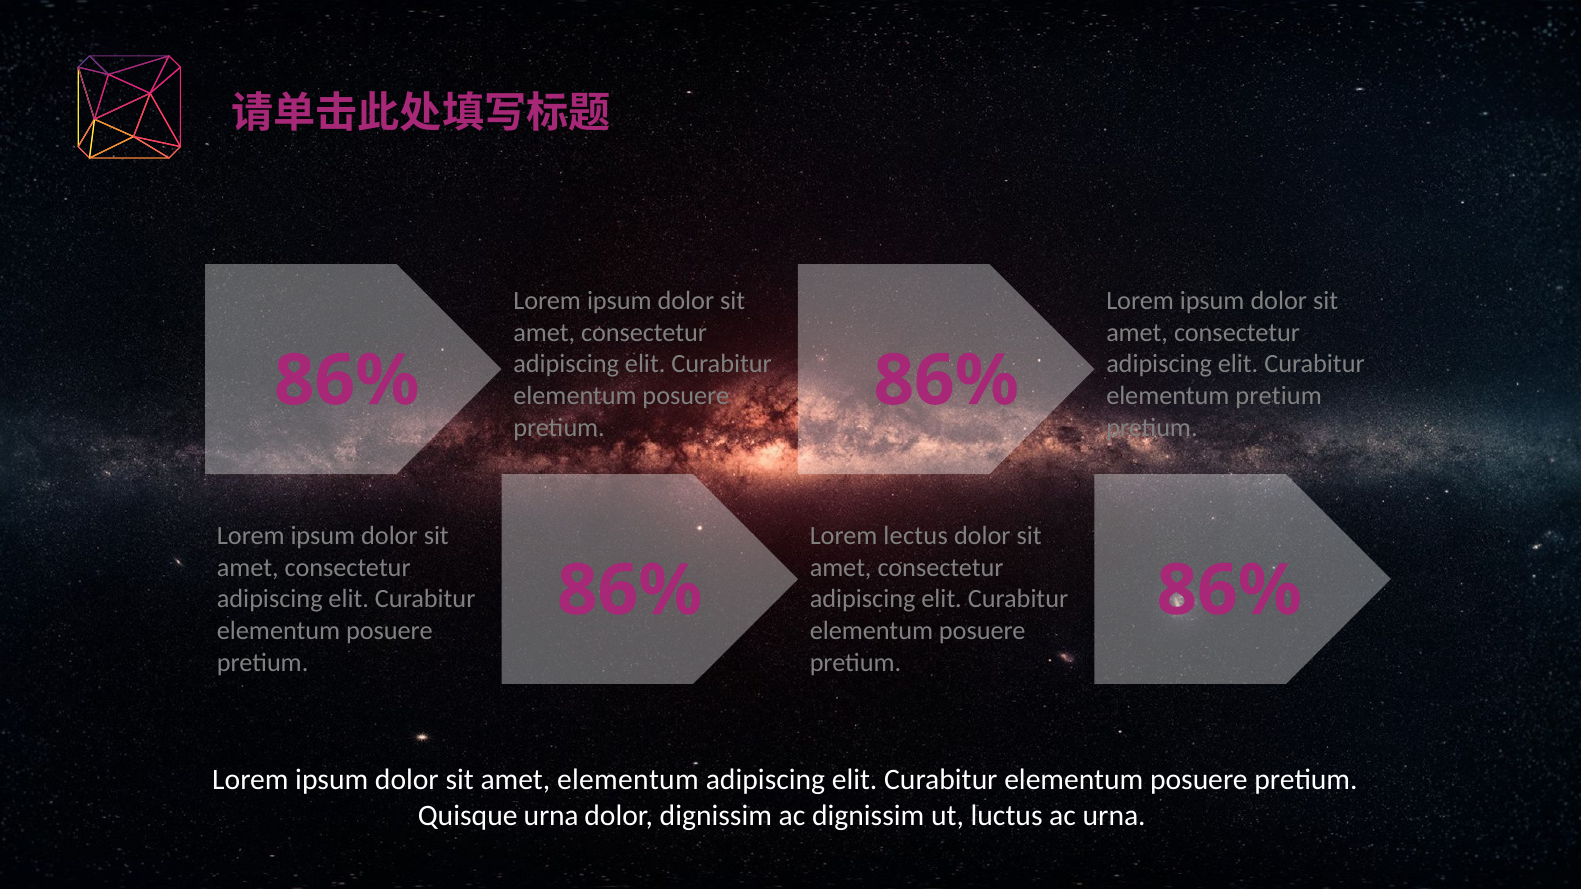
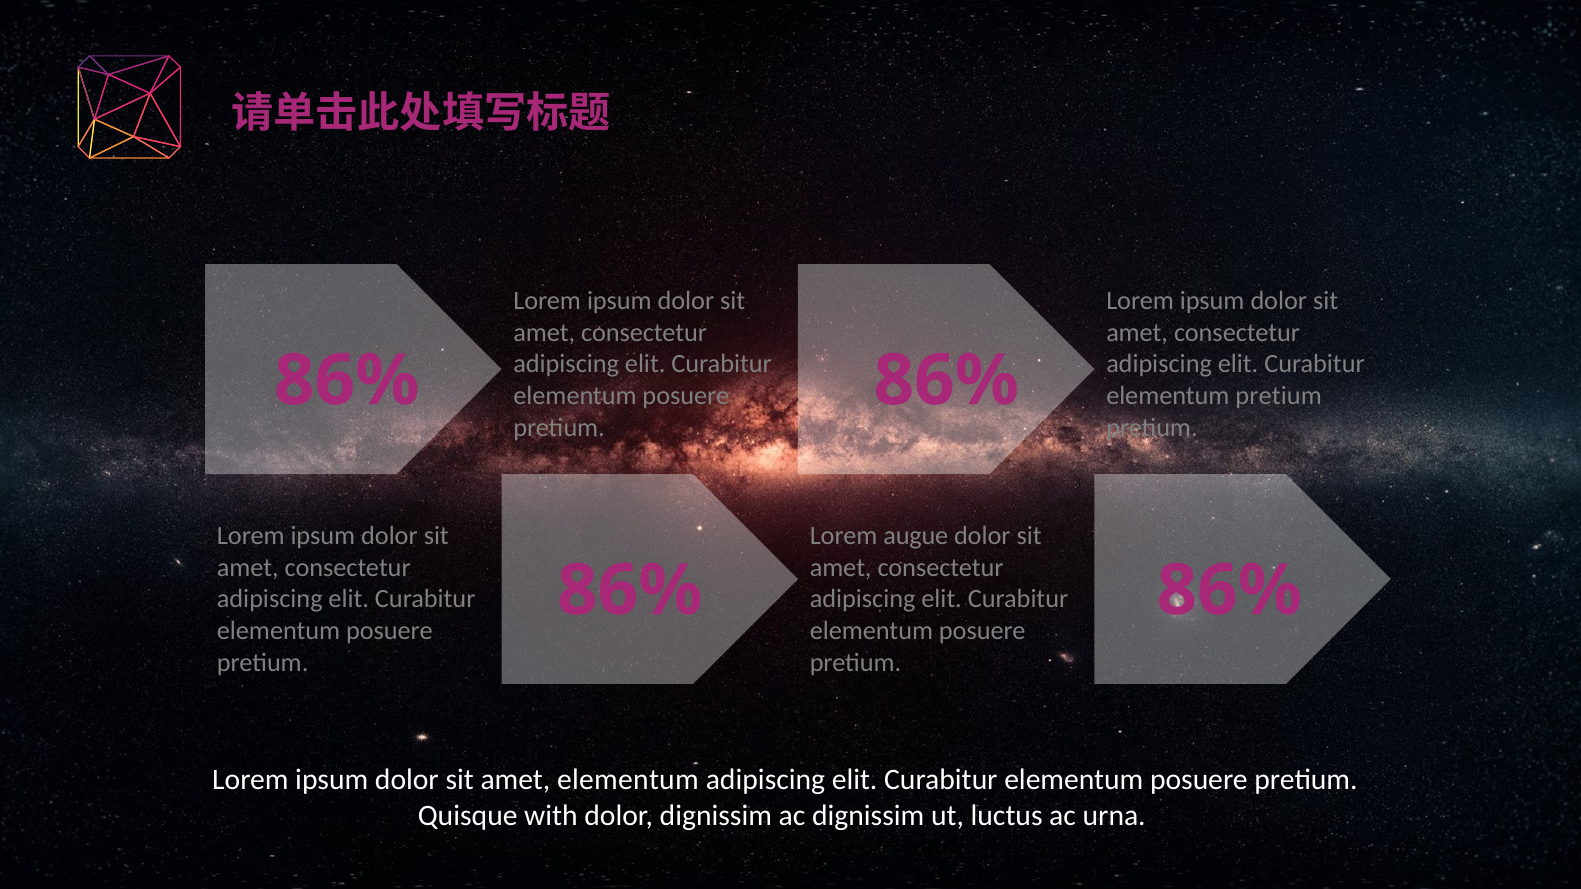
lectus: lectus -> augue (916, 536)
Quisque urna: urna -> with (551, 816)
